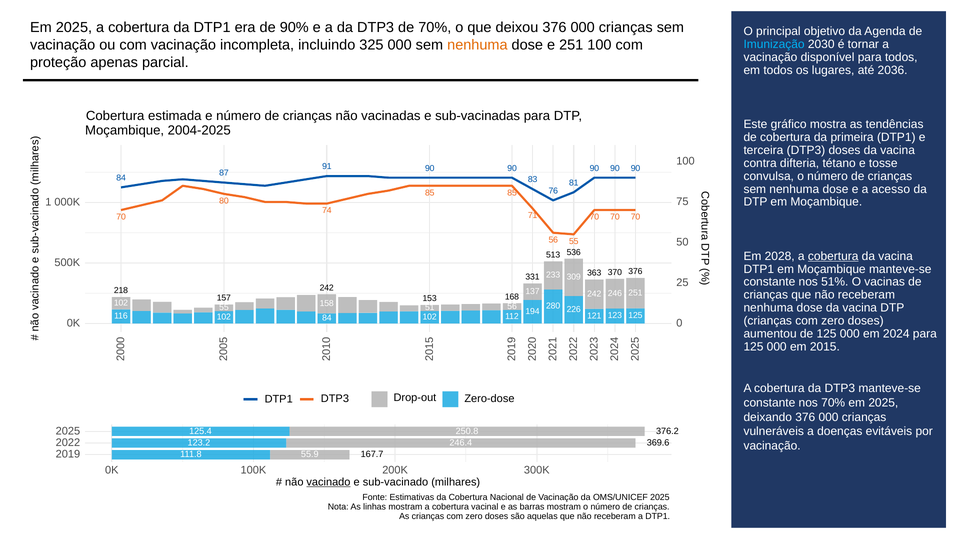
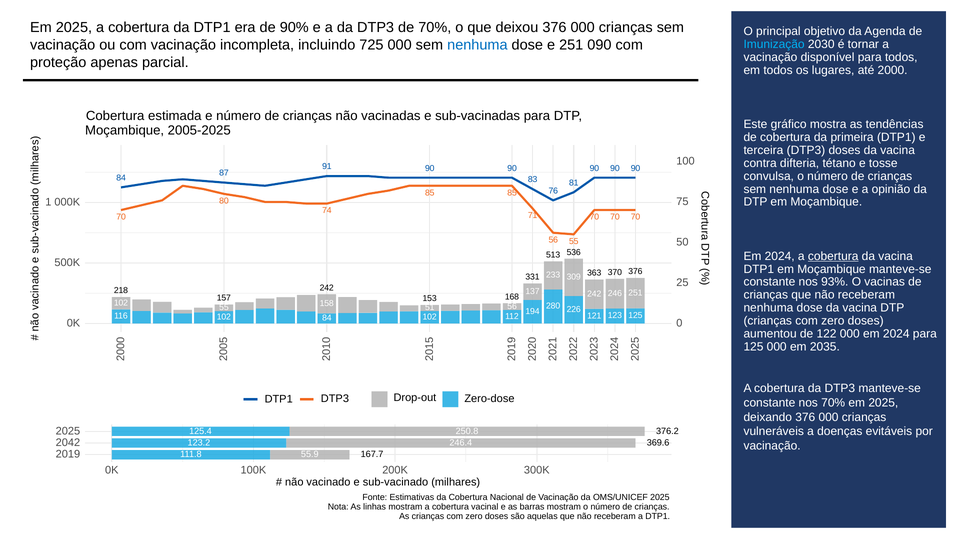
325: 325 -> 725 (371, 45)
nenhuma colour: orange -> blue (477, 45)
251 100: 100 -> 090 (599, 45)
2036: 2036 -> 2000 (893, 70)
2004-2025: 2004-2025 -> 2005-2025 (199, 130)
acesso: acesso -> opinião (891, 189)
2028: 2028 -> 2024 (780, 256)
51%: 51% -> 93% (835, 282)
de 125: 125 -> 122 (827, 334)
2015: 2015 -> 2035 (825, 347)
2022: 2022 -> 2042 (68, 442)
vacinado underline: present -> none (328, 482)
